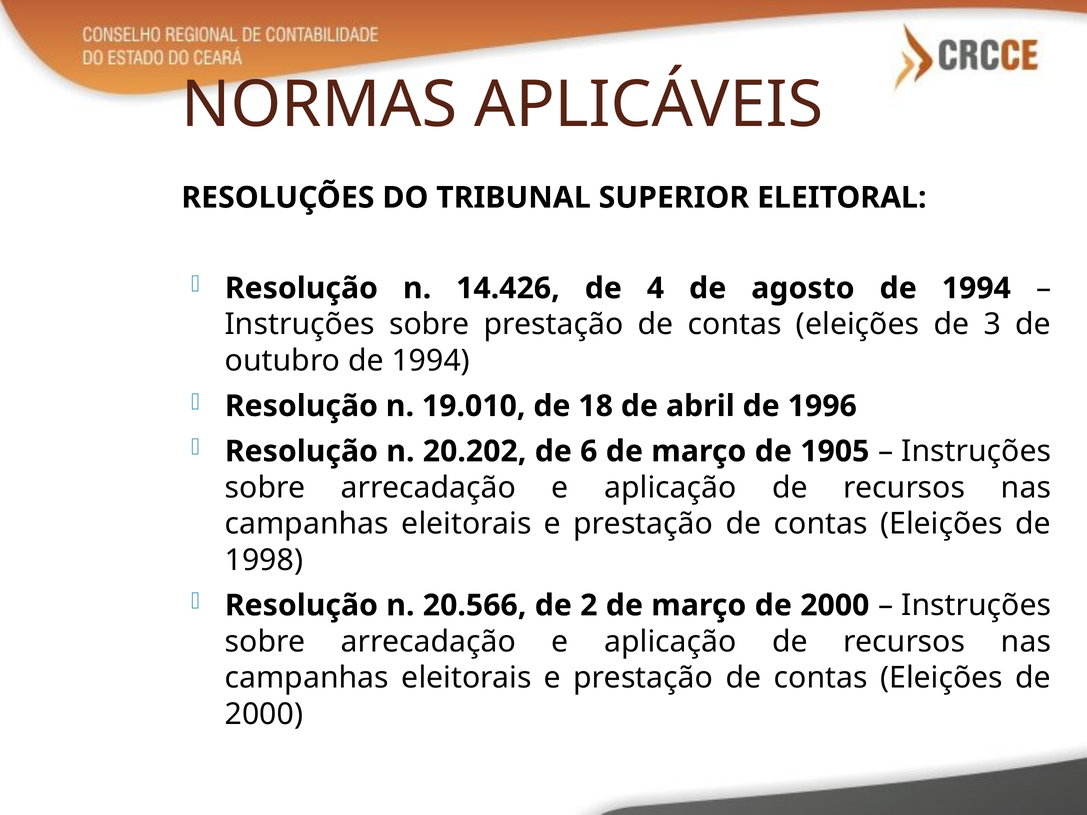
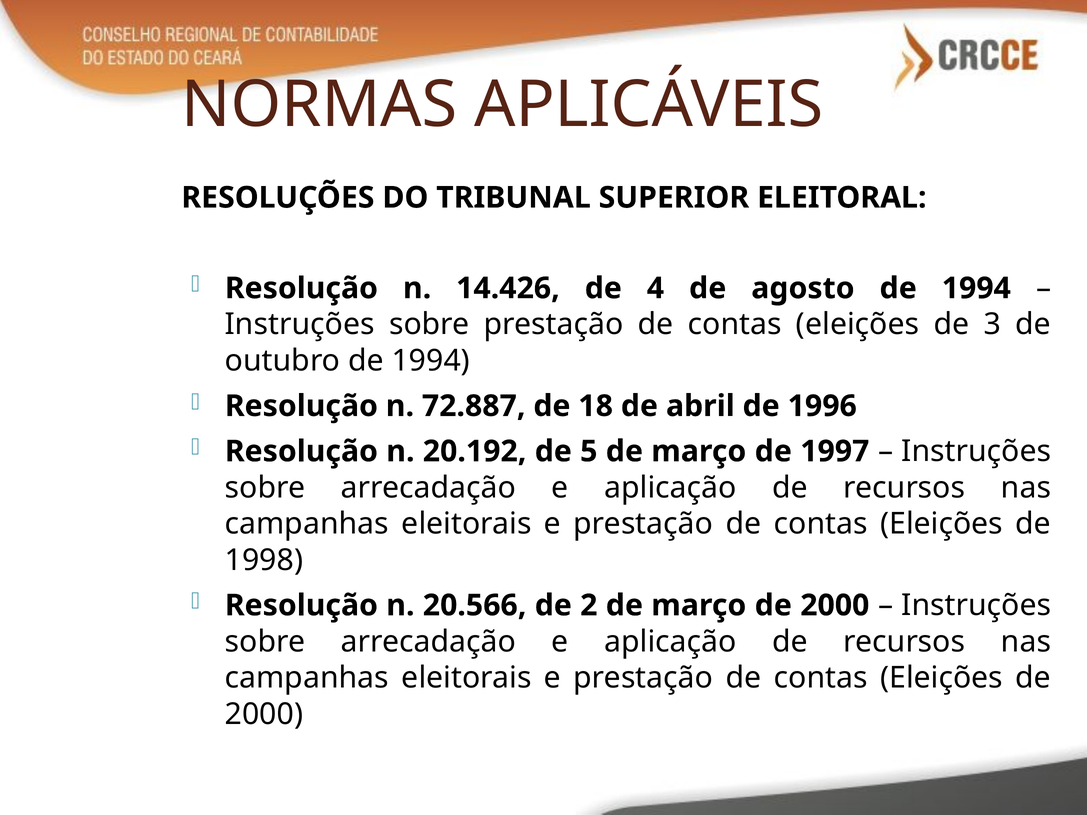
19.010: 19.010 -> 72.887 (474, 406)
20.202: 20.202 -> 20.192 (475, 451)
6: 6 -> 5 (589, 451)
1905: 1905 -> 1997 (835, 451)
